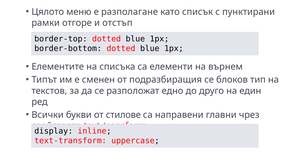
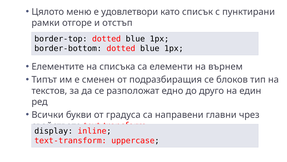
разполагане: разполагане -> удовлетвори (130, 12)
стилове: стилове -> градуса (123, 114)
